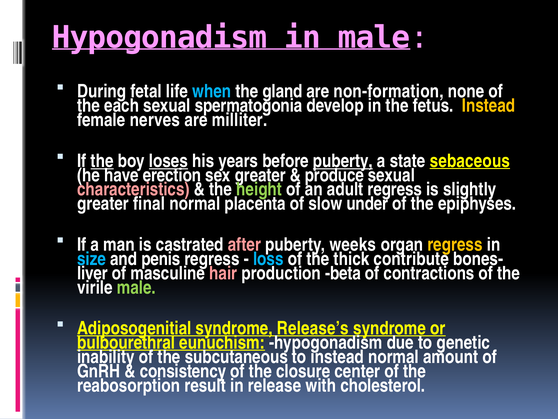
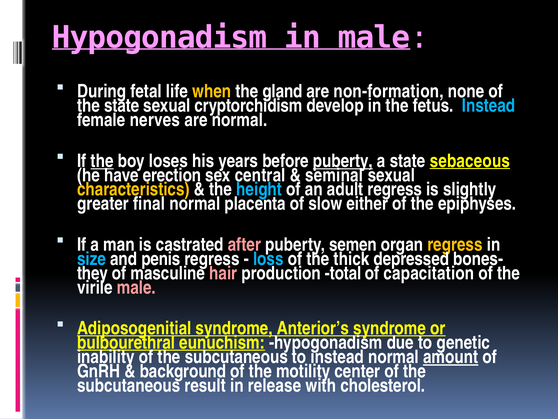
when colour: light blue -> yellow (212, 91)
the each: each -> state (122, 106)
spermatogonia: spermatogonia -> cryptorchidism (249, 106)
Instead colour: yellow -> light blue (489, 106)
are milliter: milliter -> normal (240, 120)
loses underline: present -> none (168, 161)
sex greater: greater -> central (260, 175)
produce: produce -> seminal (334, 175)
characteristics colour: pink -> yellow (133, 189)
height colour: light green -> light blue (259, 189)
under: under -> either (367, 204)
weeks: weeks -> semen (353, 244)
contribute: contribute -> depressed (411, 259)
liver: liver -> they (92, 273)
beta: beta -> total (343, 273)
contractions: contractions -> capacitation (429, 273)
male colour: light green -> pink (136, 287)
Release’s: Release’s -> Anterior’s (313, 328)
amount underline: none -> present (451, 357)
consistency: consistency -> background (183, 371)
closure: closure -> motility (303, 371)
reabosorption: reabosorption -> subcutaneous (129, 385)
